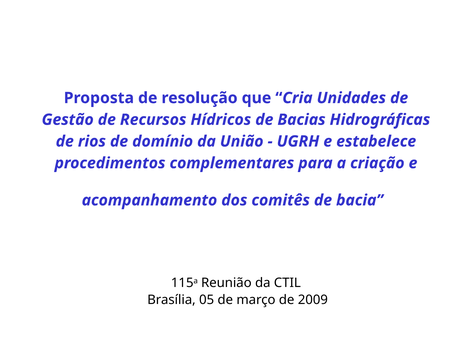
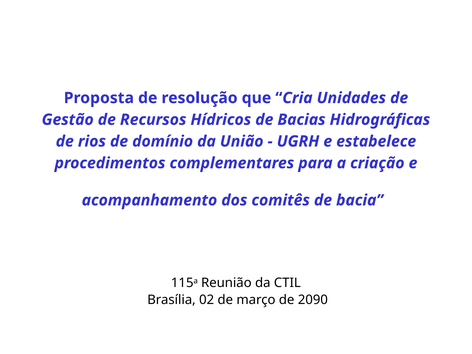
05: 05 -> 02 (207, 300)
2009: 2009 -> 2090 (313, 300)
